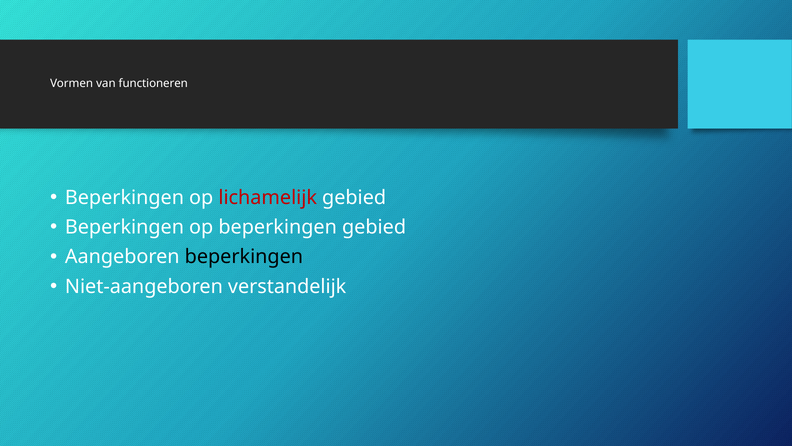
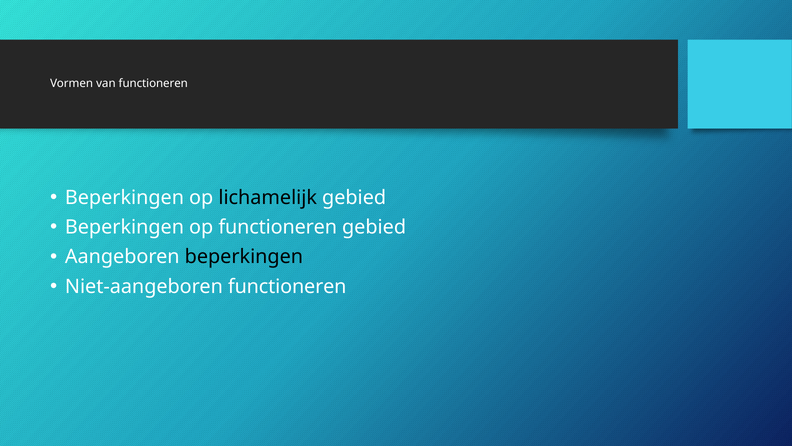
lichamelijk colour: red -> black (268, 197)
op beperkingen: beperkingen -> functioneren (278, 227)
Niet-aangeboren verstandelijk: verstandelijk -> functioneren (287, 286)
